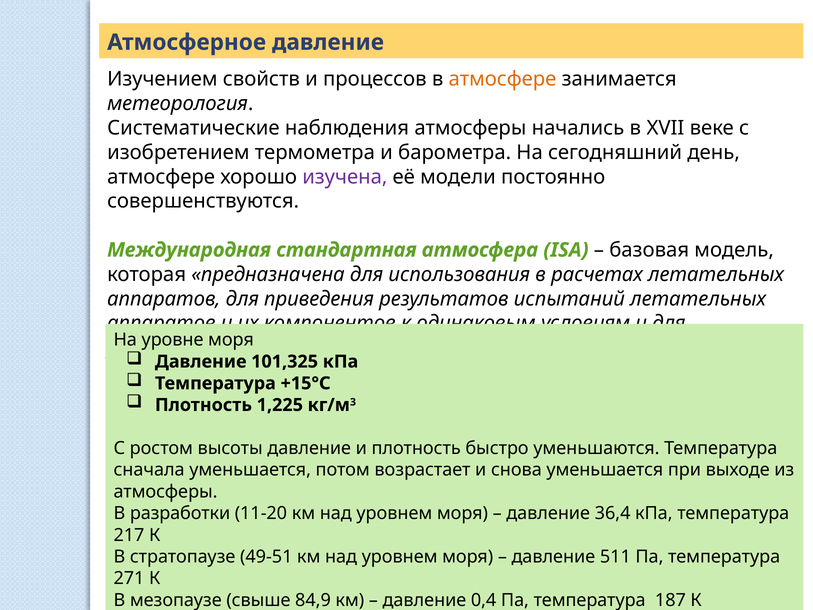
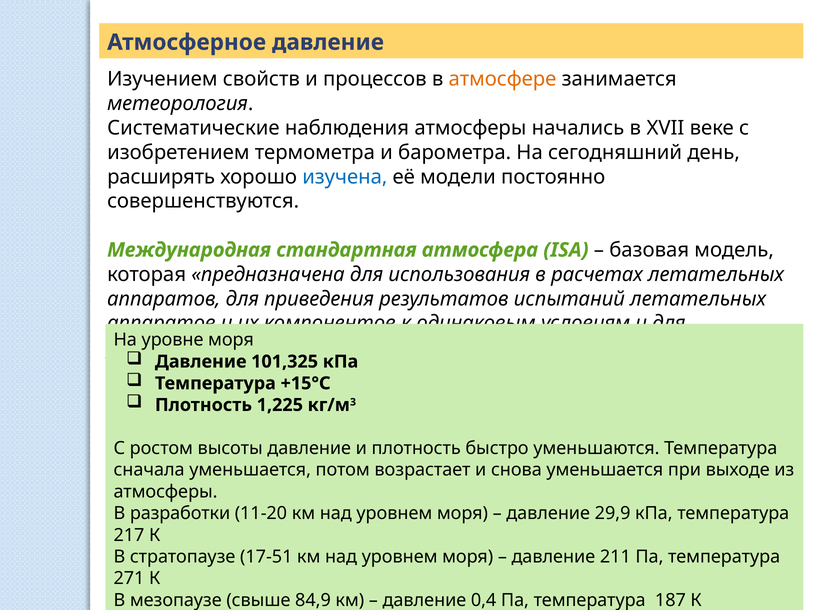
атмосфере: атмосфере -> расширять (161, 177)
изучена colour: purple -> blue (345, 177)
36,4: 36,4 -> 29,9 (613, 513)
49-51: 49-51 -> 17-51 (266, 557)
511: 511 -> 211 (615, 557)
